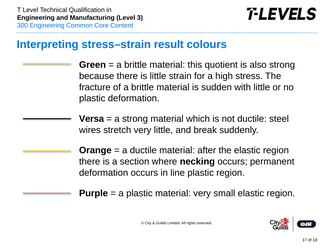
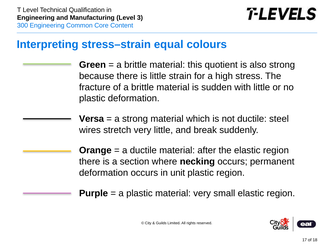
result: result -> equal (169, 44)
line: line -> unit (178, 172)
